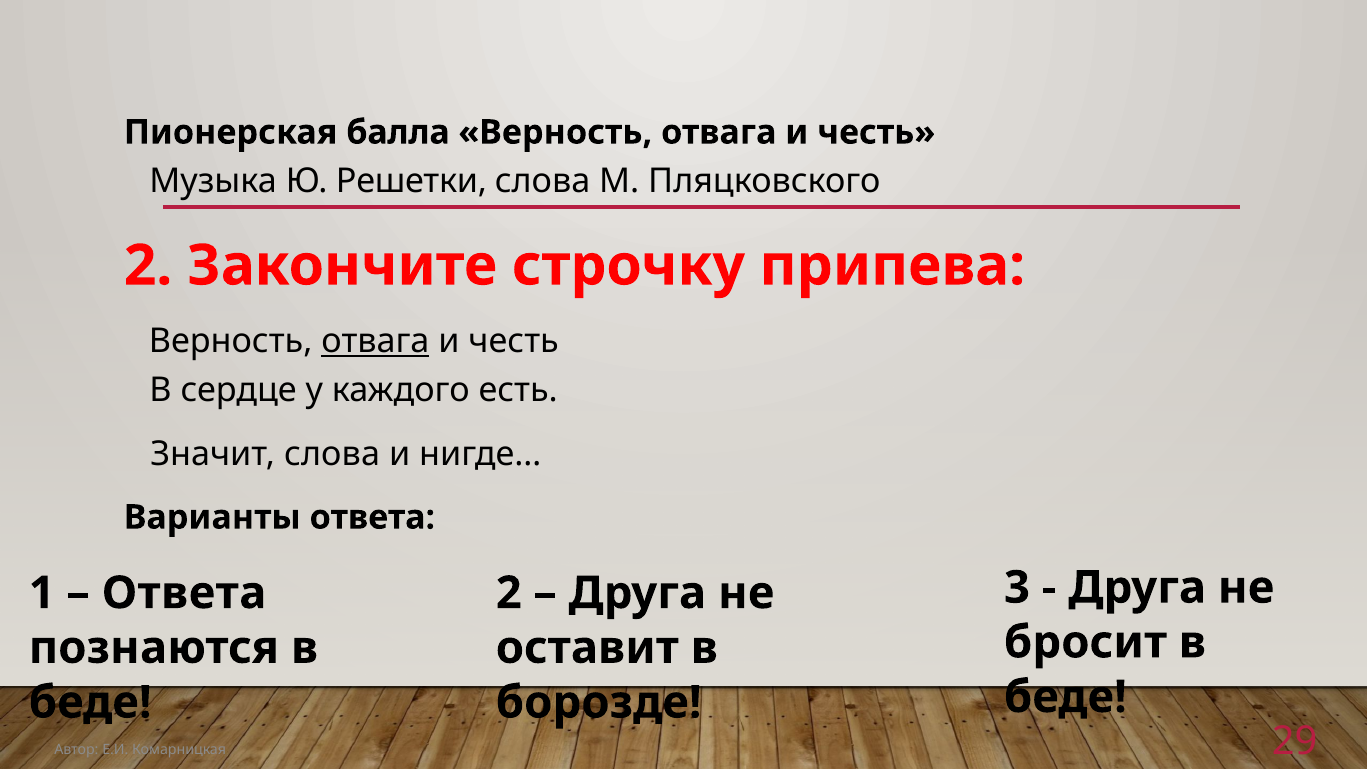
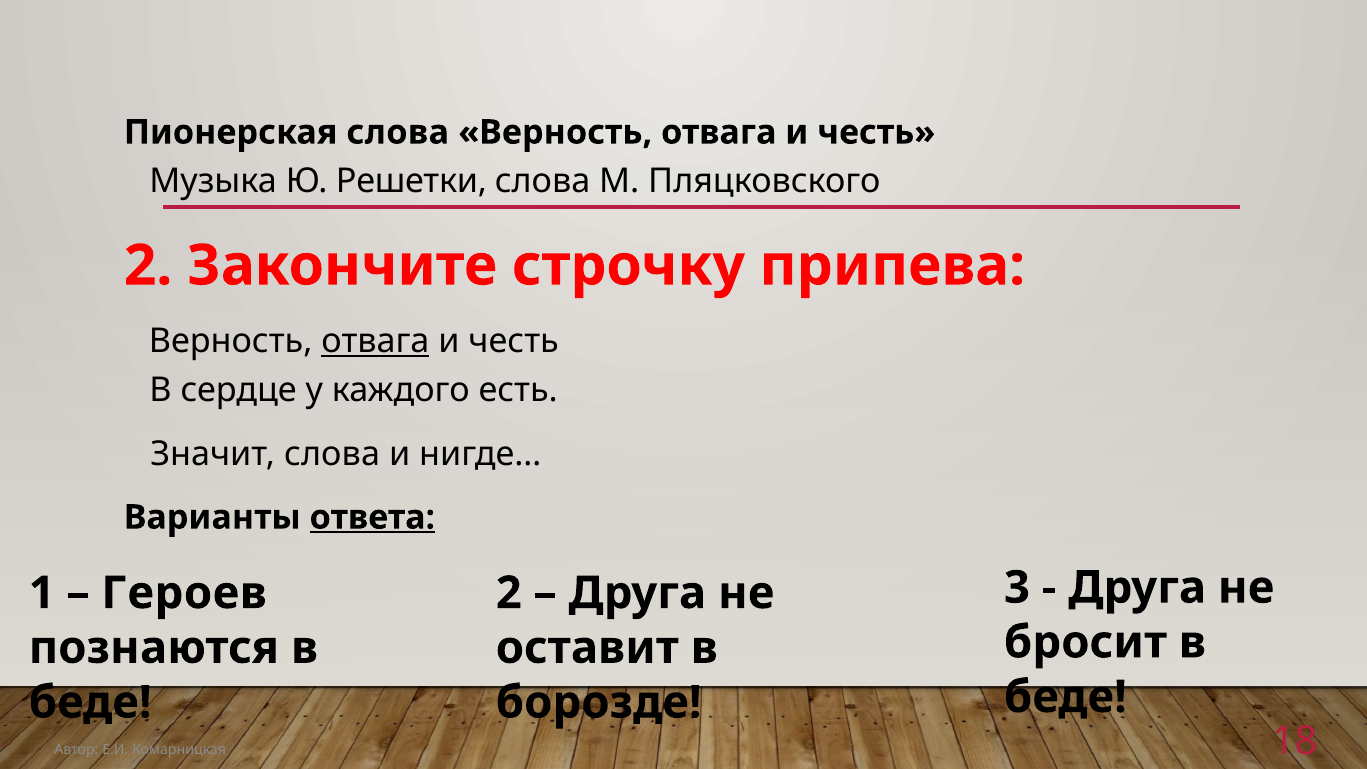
Пионерская балла: балла -> слова (398, 132)
ответа underline: none -> present (372, 517)
Ответа: Ответа -> Героев (184, 593)
29: 29 -> 18 (1295, 741)
